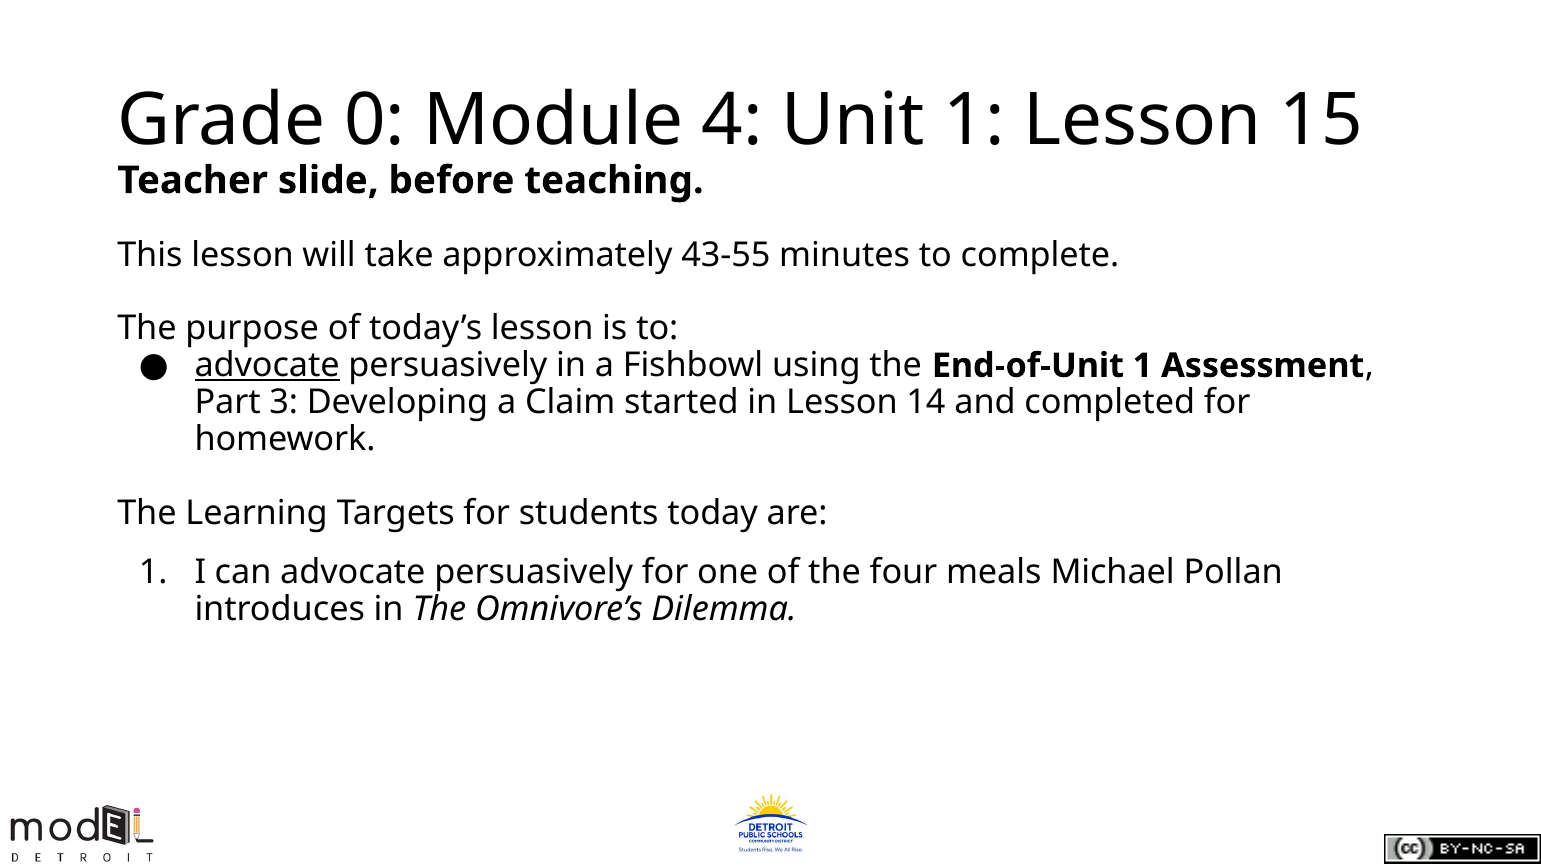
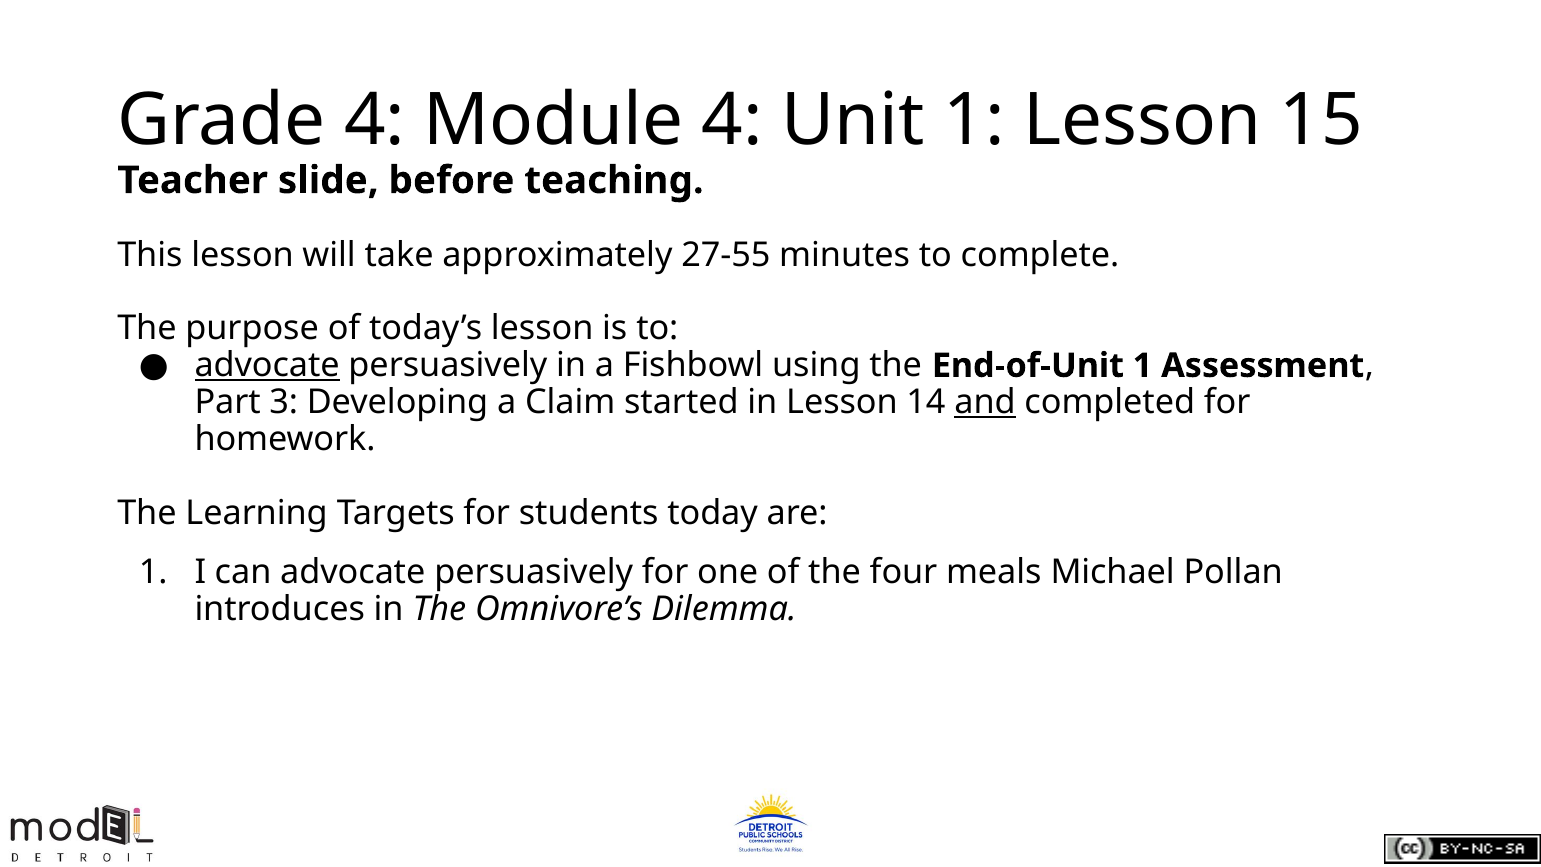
Grade 0: 0 -> 4 (375, 120)
43-55: 43-55 -> 27-55 (726, 255)
and underline: none -> present (985, 403)
